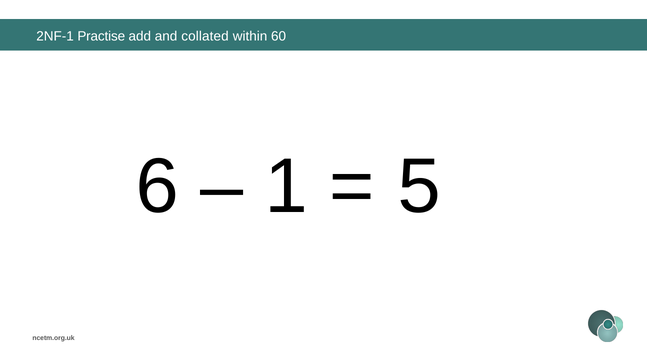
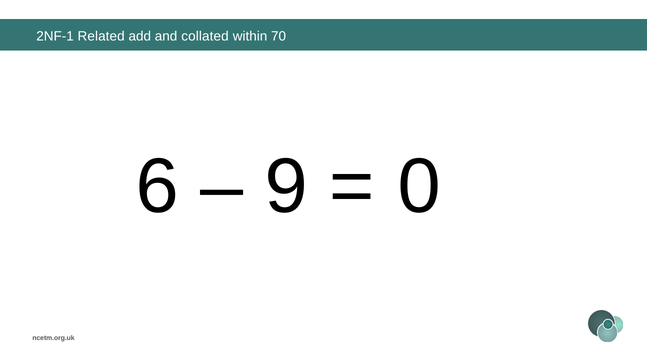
Practise: Practise -> Related (101, 36)
60: 60 -> 70 (279, 36)
1: 1 -> 9 (286, 187)
5: 5 -> 0 (419, 187)
